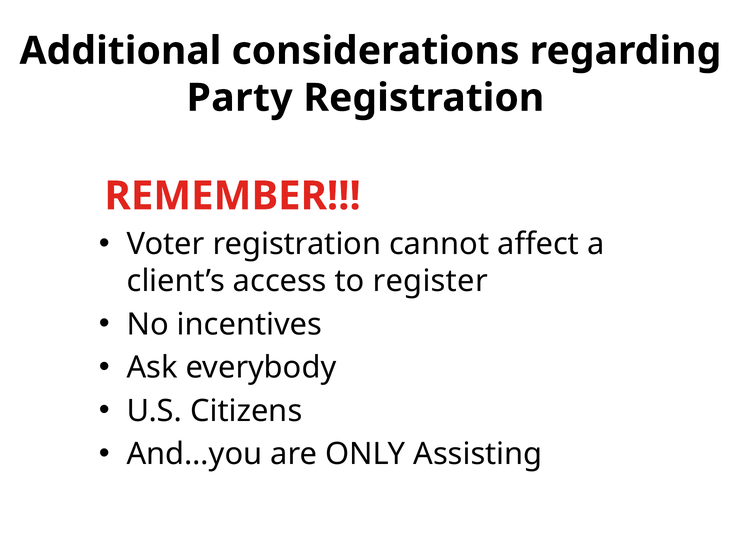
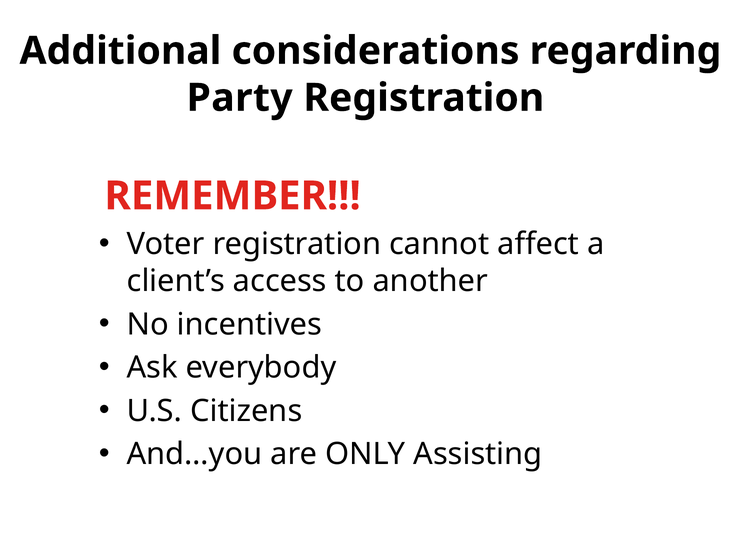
register: register -> another (430, 281)
